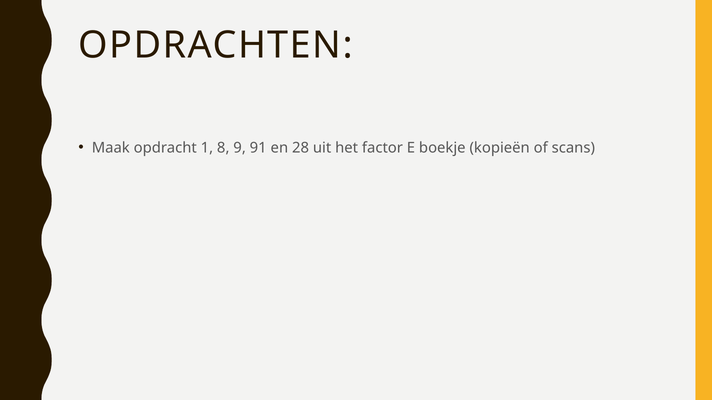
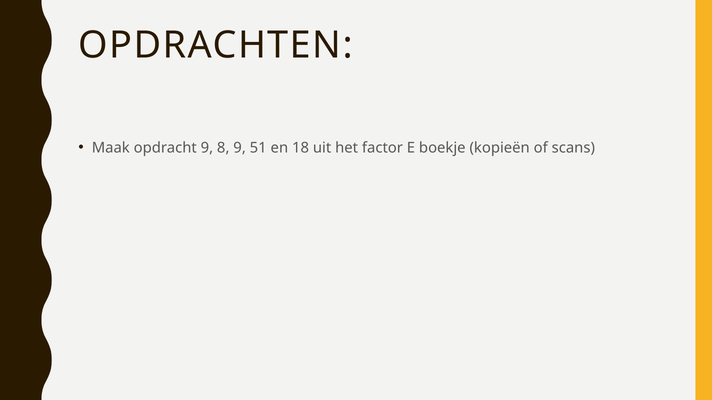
opdracht 1: 1 -> 9 (207, 148)
91: 91 -> 51 (258, 148)
28: 28 -> 18 (301, 148)
